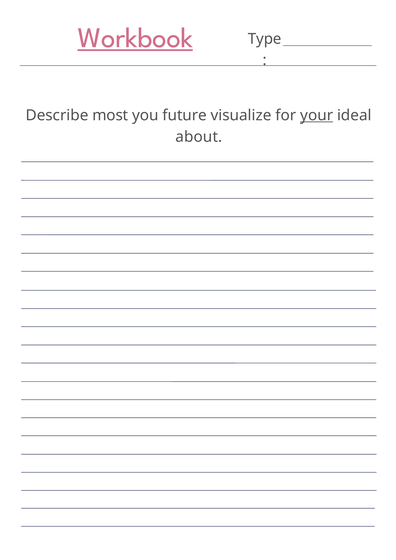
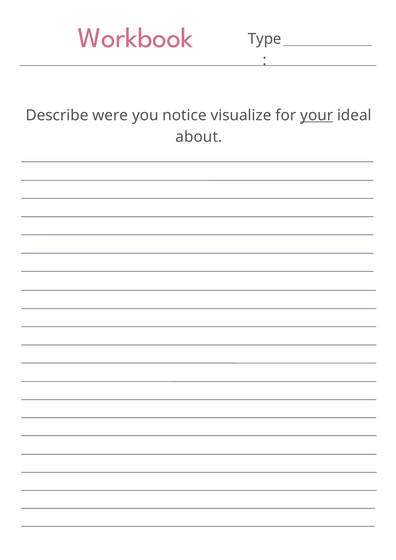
Workbook underline: present -> none (135, 38)
most: most -> were (110, 115)
future: future -> notice (185, 115)
